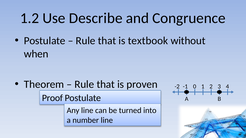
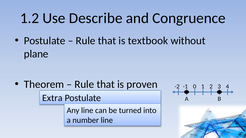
when: when -> plane (36, 54)
Proof: Proof -> Extra (52, 98)
